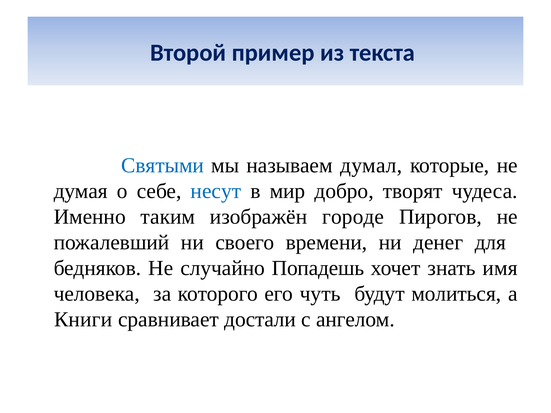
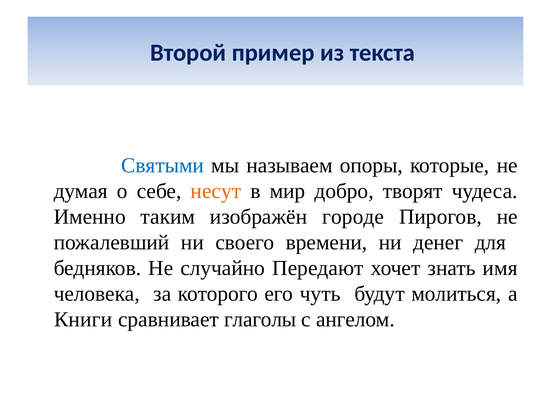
думал: думал -> опоры (371, 166)
несут colour: blue -> orange (216, 191)
Попадешь: Попадешь -> Передают (318, 268)
достали: достали -> глаголы (260, 320)
